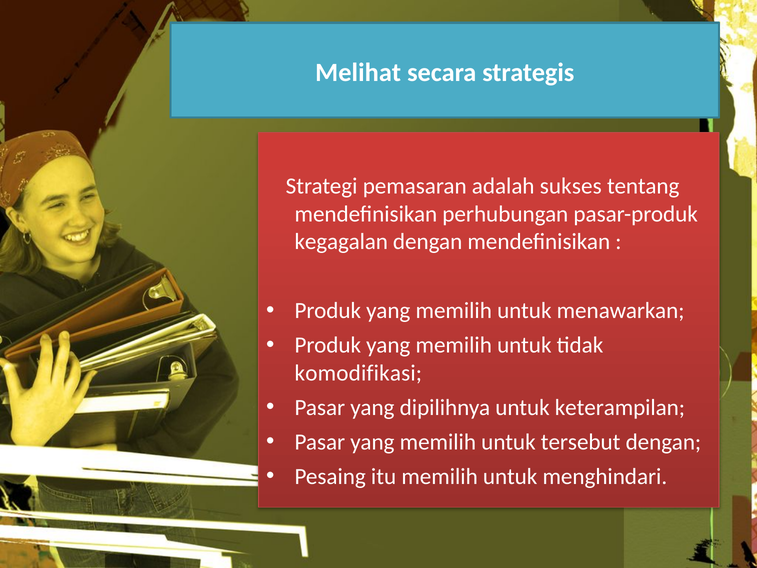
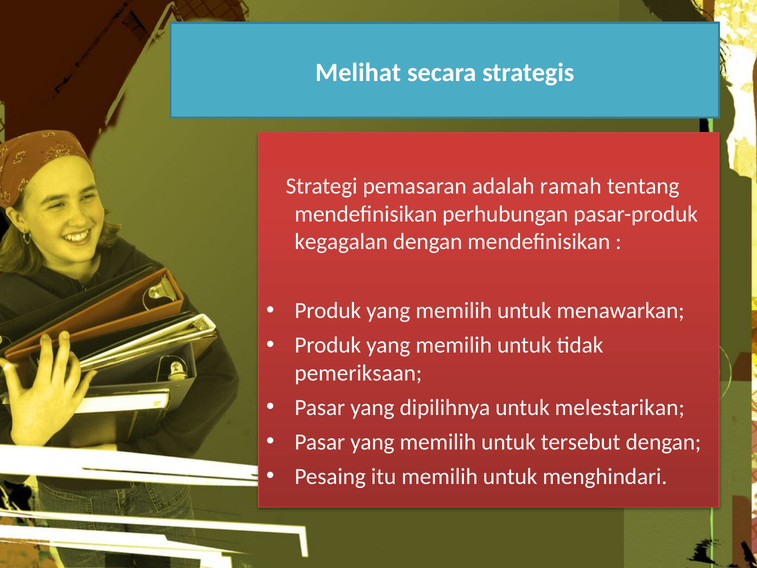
sukses: sukses -> ramah (571, 186)
komodifikasi: komodifikasi -> pemeriksaan (358, 373)
keterampilan: keterampilan -> melestarikan (620, 407)
